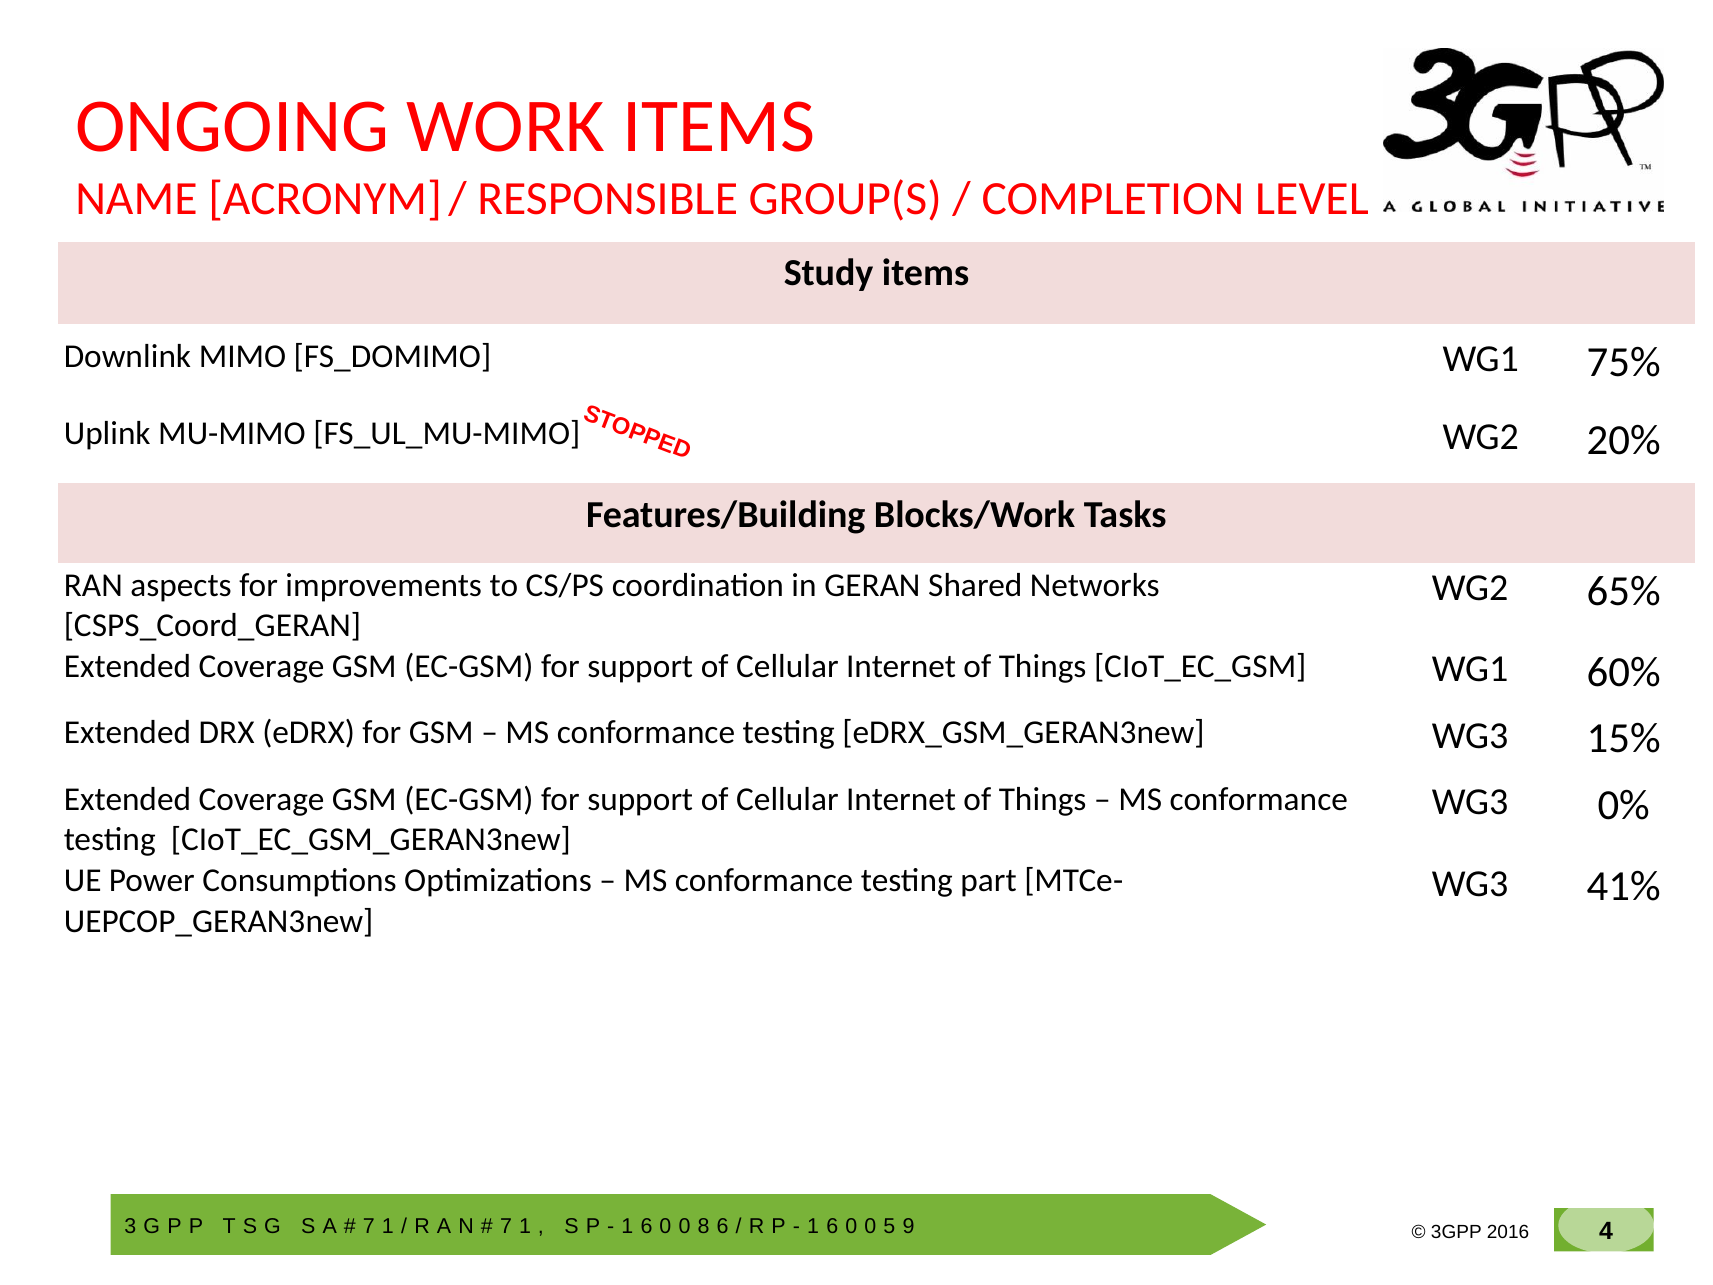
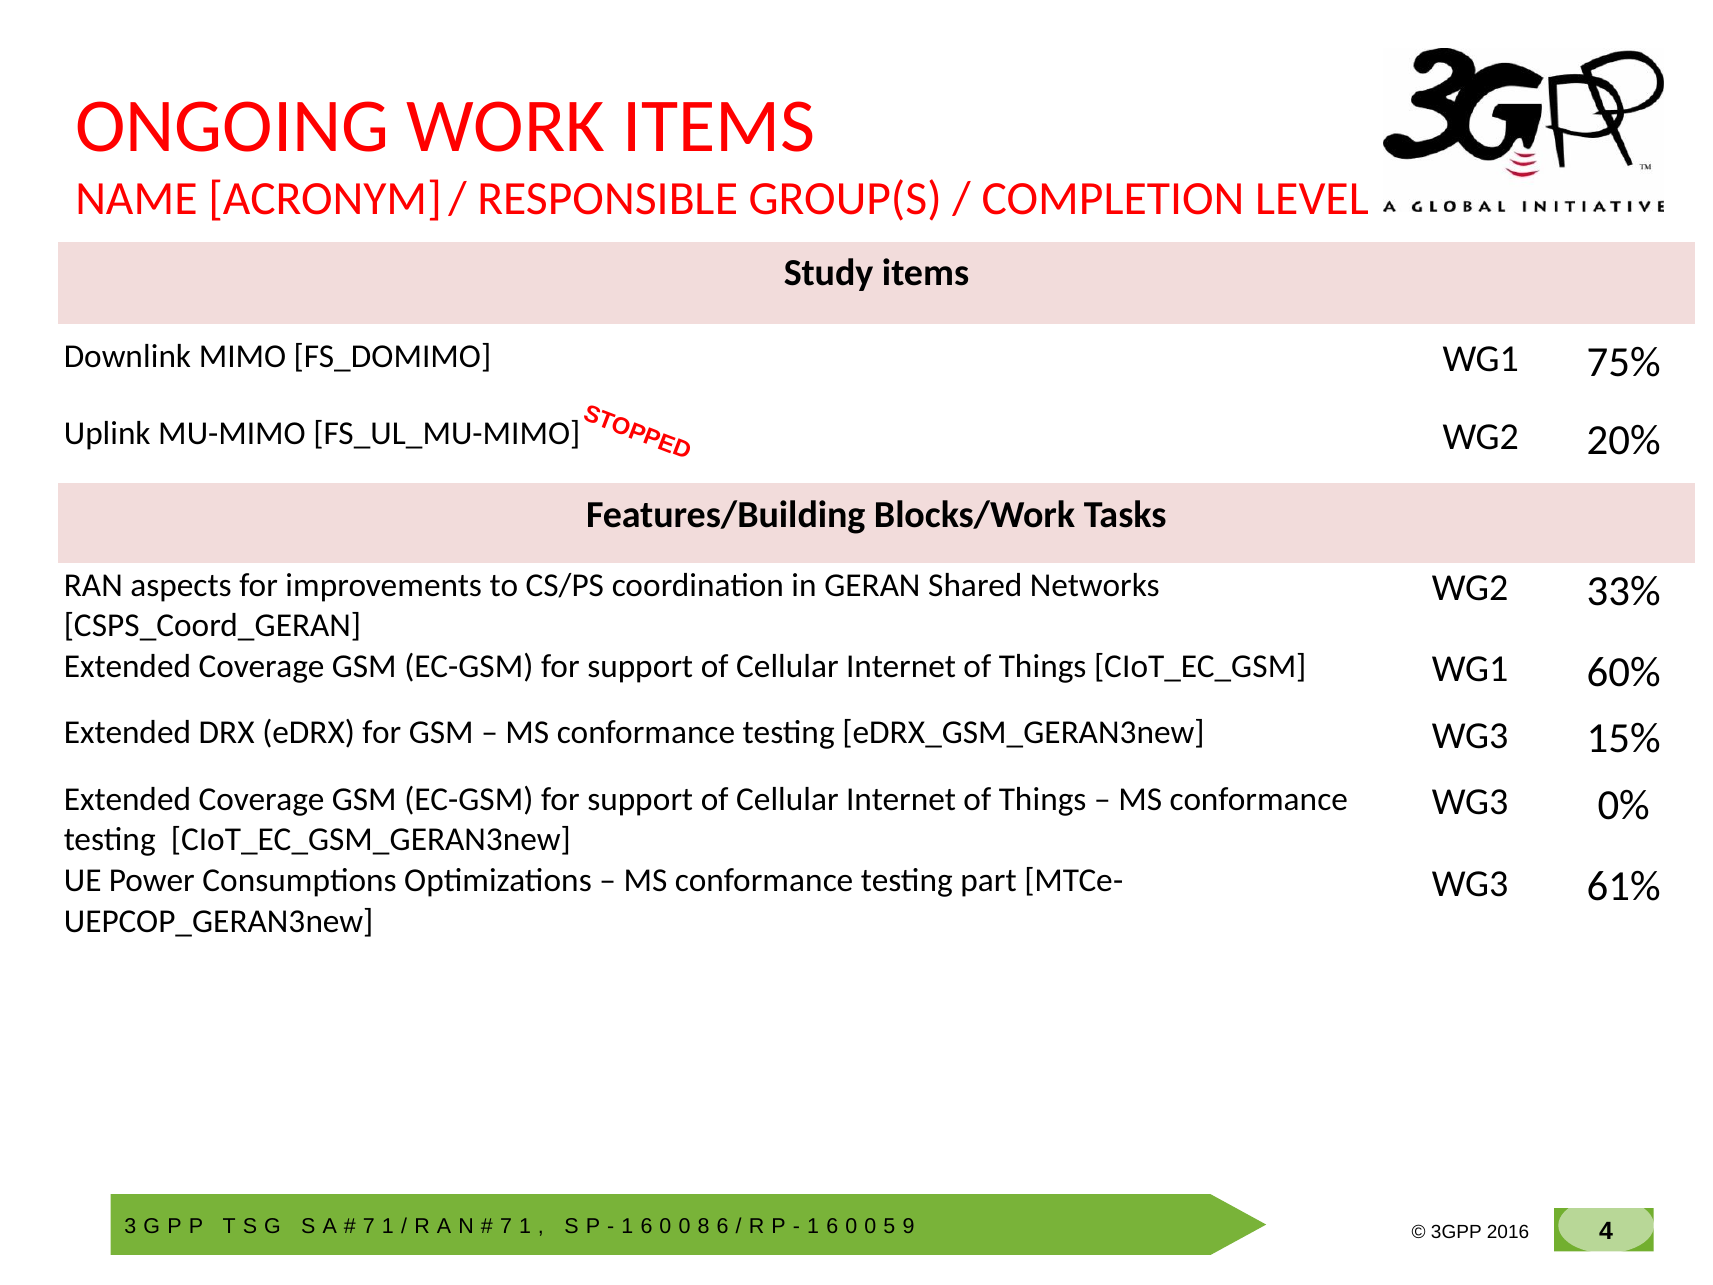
65%: 65% -> 33% (1624, 591)
41%: 41% -> 61% (1624, 886)
